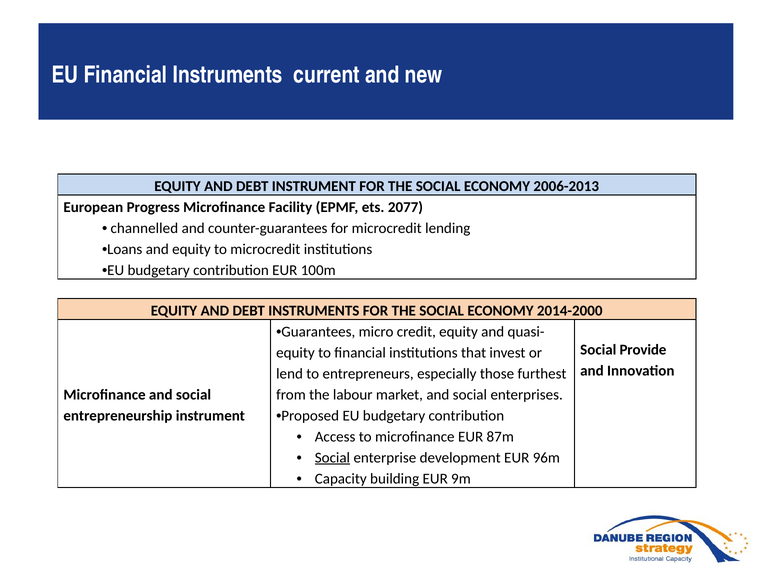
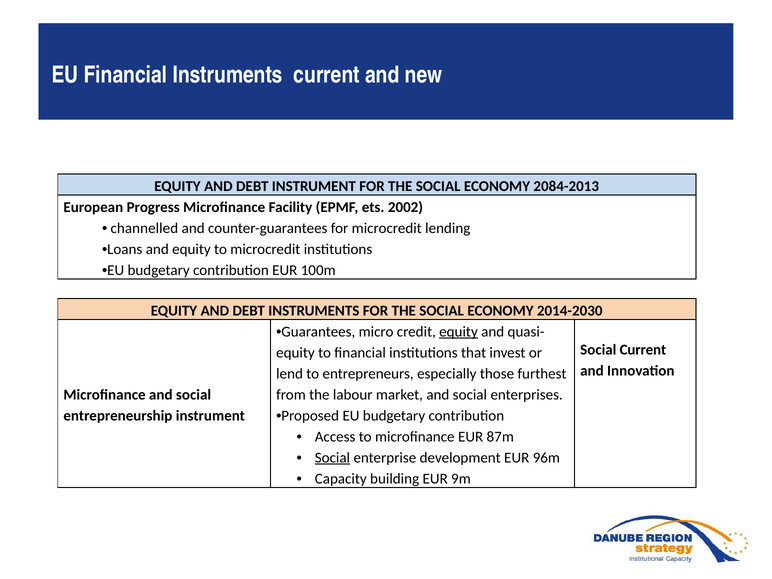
2006-2013: 2006-2013 -> 2084-2013 (566, 186)
2077: 2077 -> 2002 (405, 207)
2014-2000: 2014-2000 -> 2014-2030 (570, 311)
equity underline: none -> present (459, 332)
Social Provide: Provide -> Current (643, 350)
